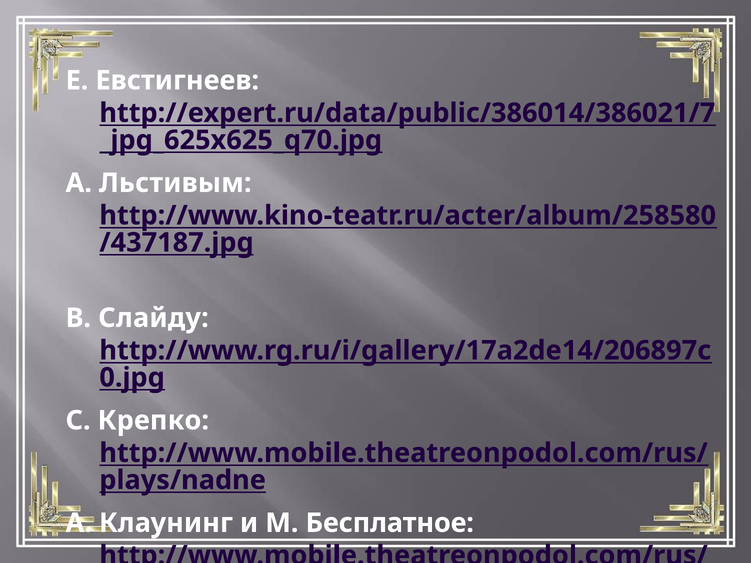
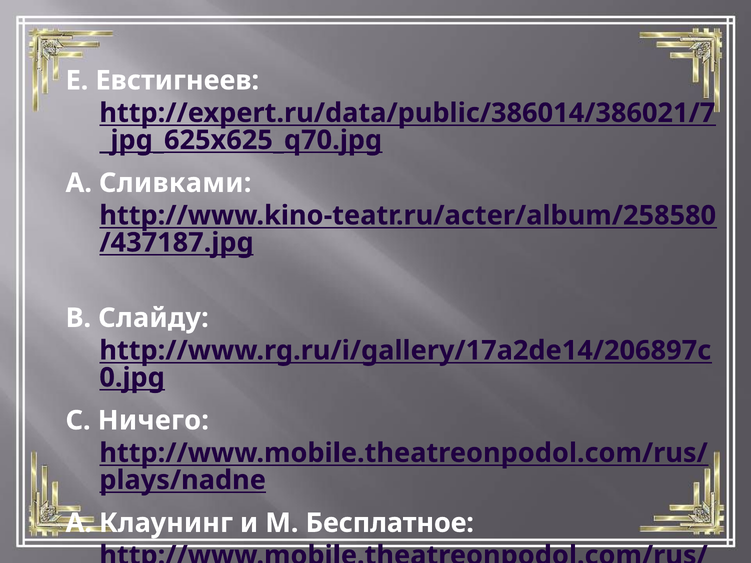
Льстивым: Льстивым -> Сливками (175, 183)
Крепко: Крепко -> Ничего (153, 421)
